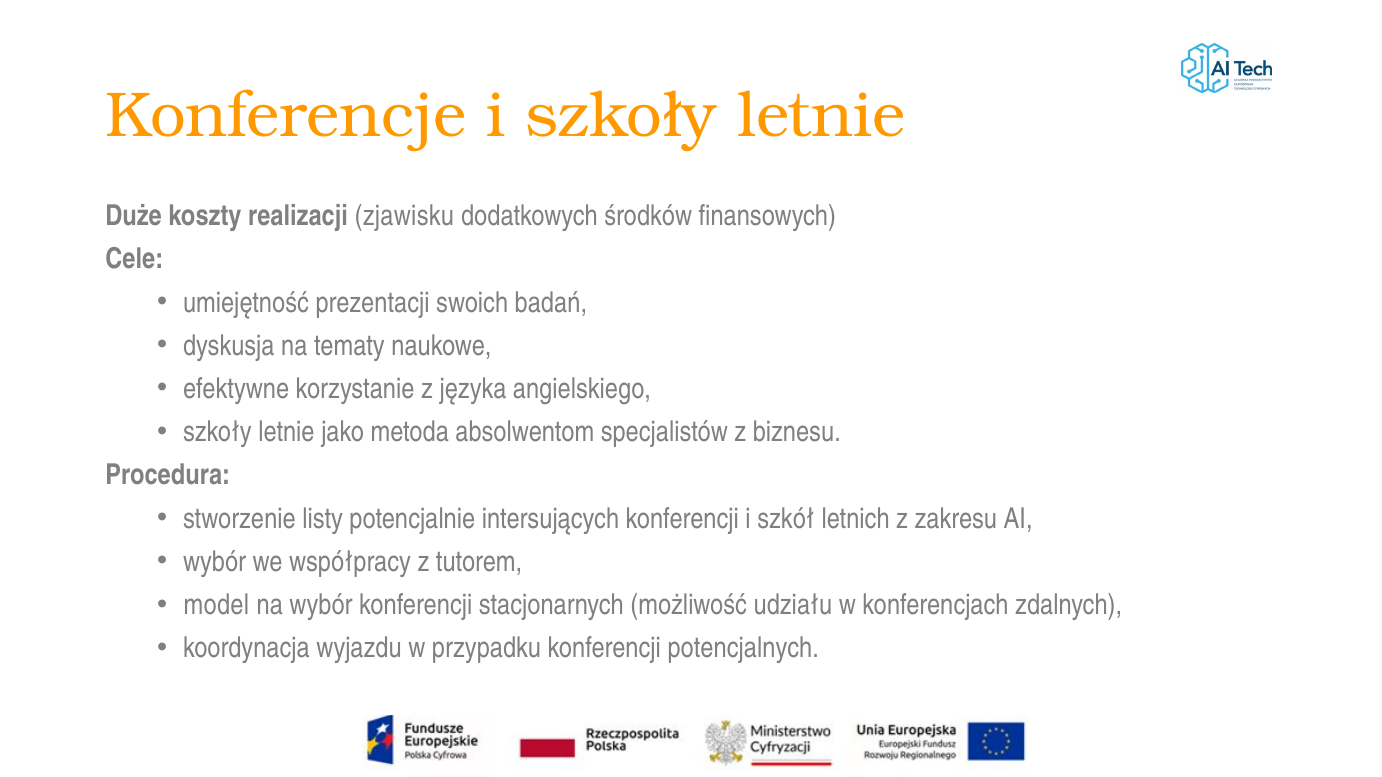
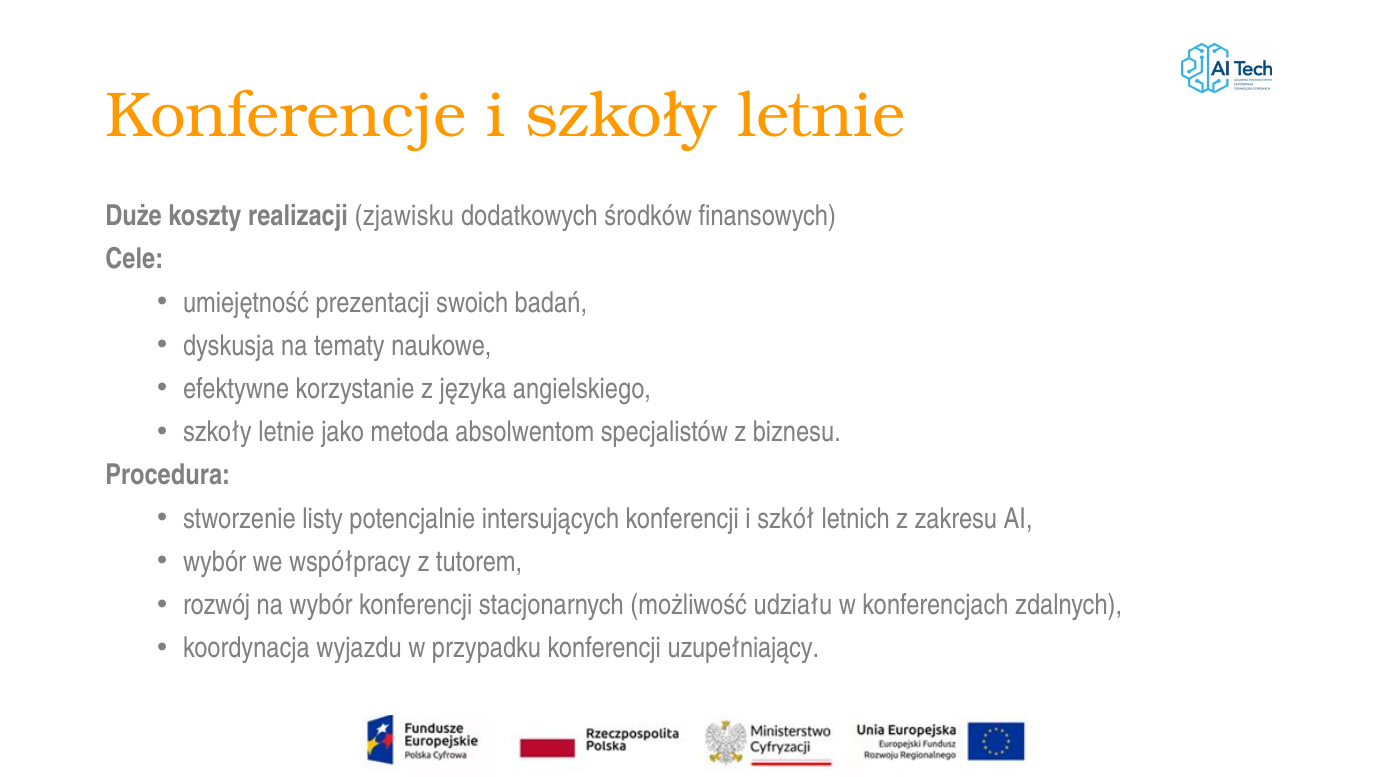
model: model -> rozwój (217, 605)
potencjalnych: potencjalnych -> uzupełniający (743, 649)
